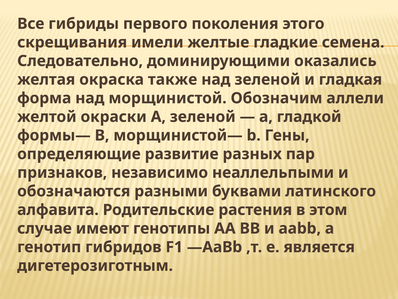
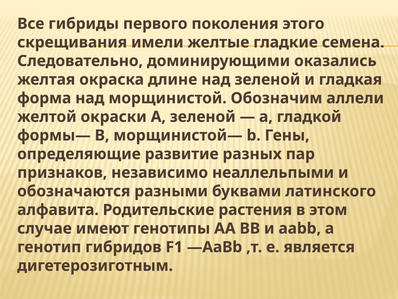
также: также -> длине (173, 79)
